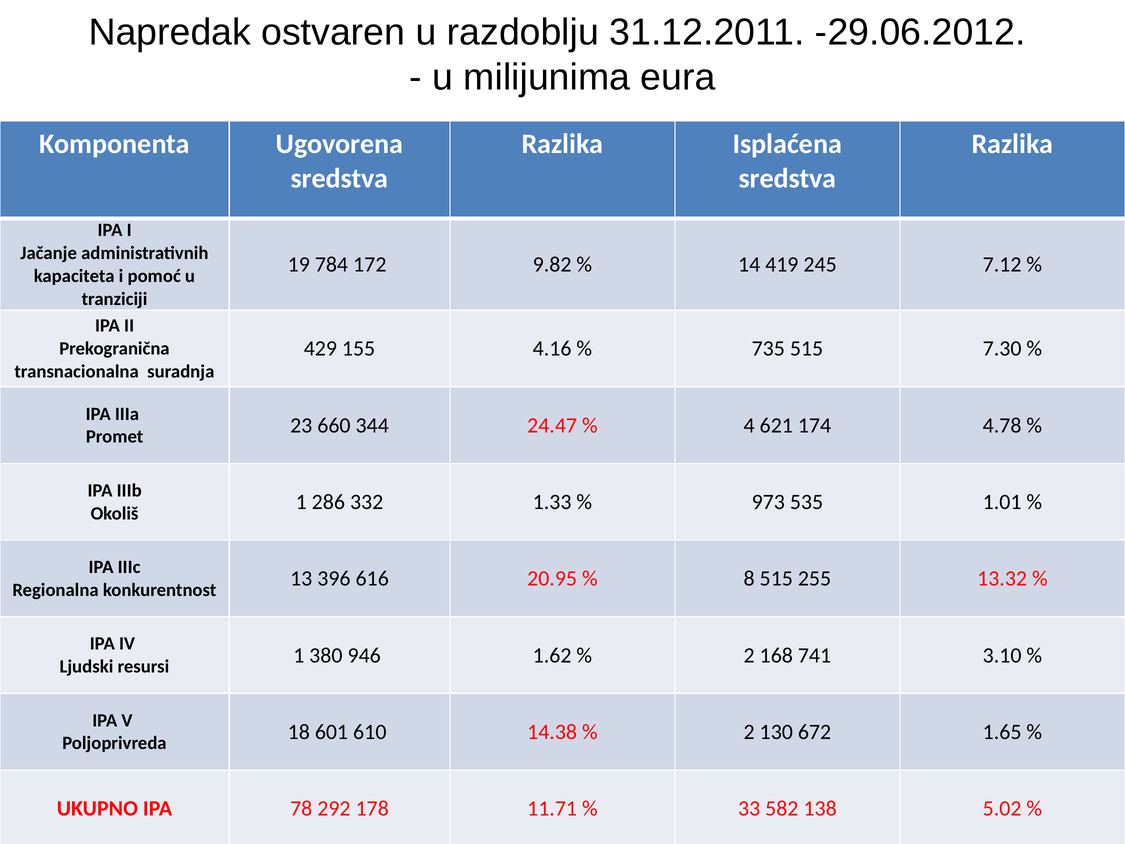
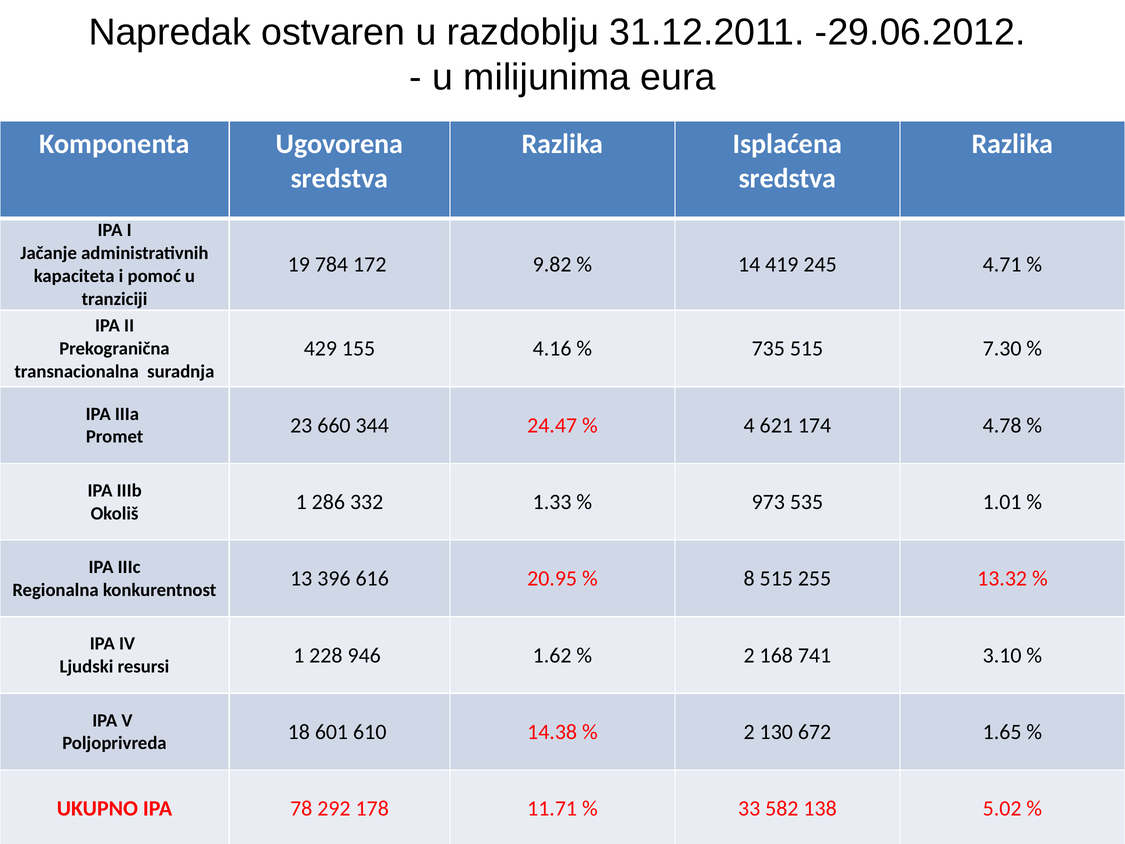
7.12: 7.12 -> 4.71 (1002, 265)
380: 380 -> 228 (326, 655)
